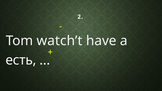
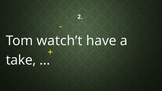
есть: есть -> take (21, 60)
